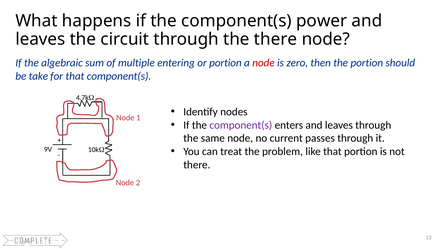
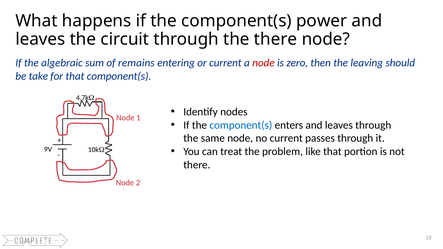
multiple: multiple -> remains (136, 63)
or portion: portion -> current (225, 63)
the portion: portion -> leaving (367, 63)
component(s colour: purple -> blue (241, 125)
